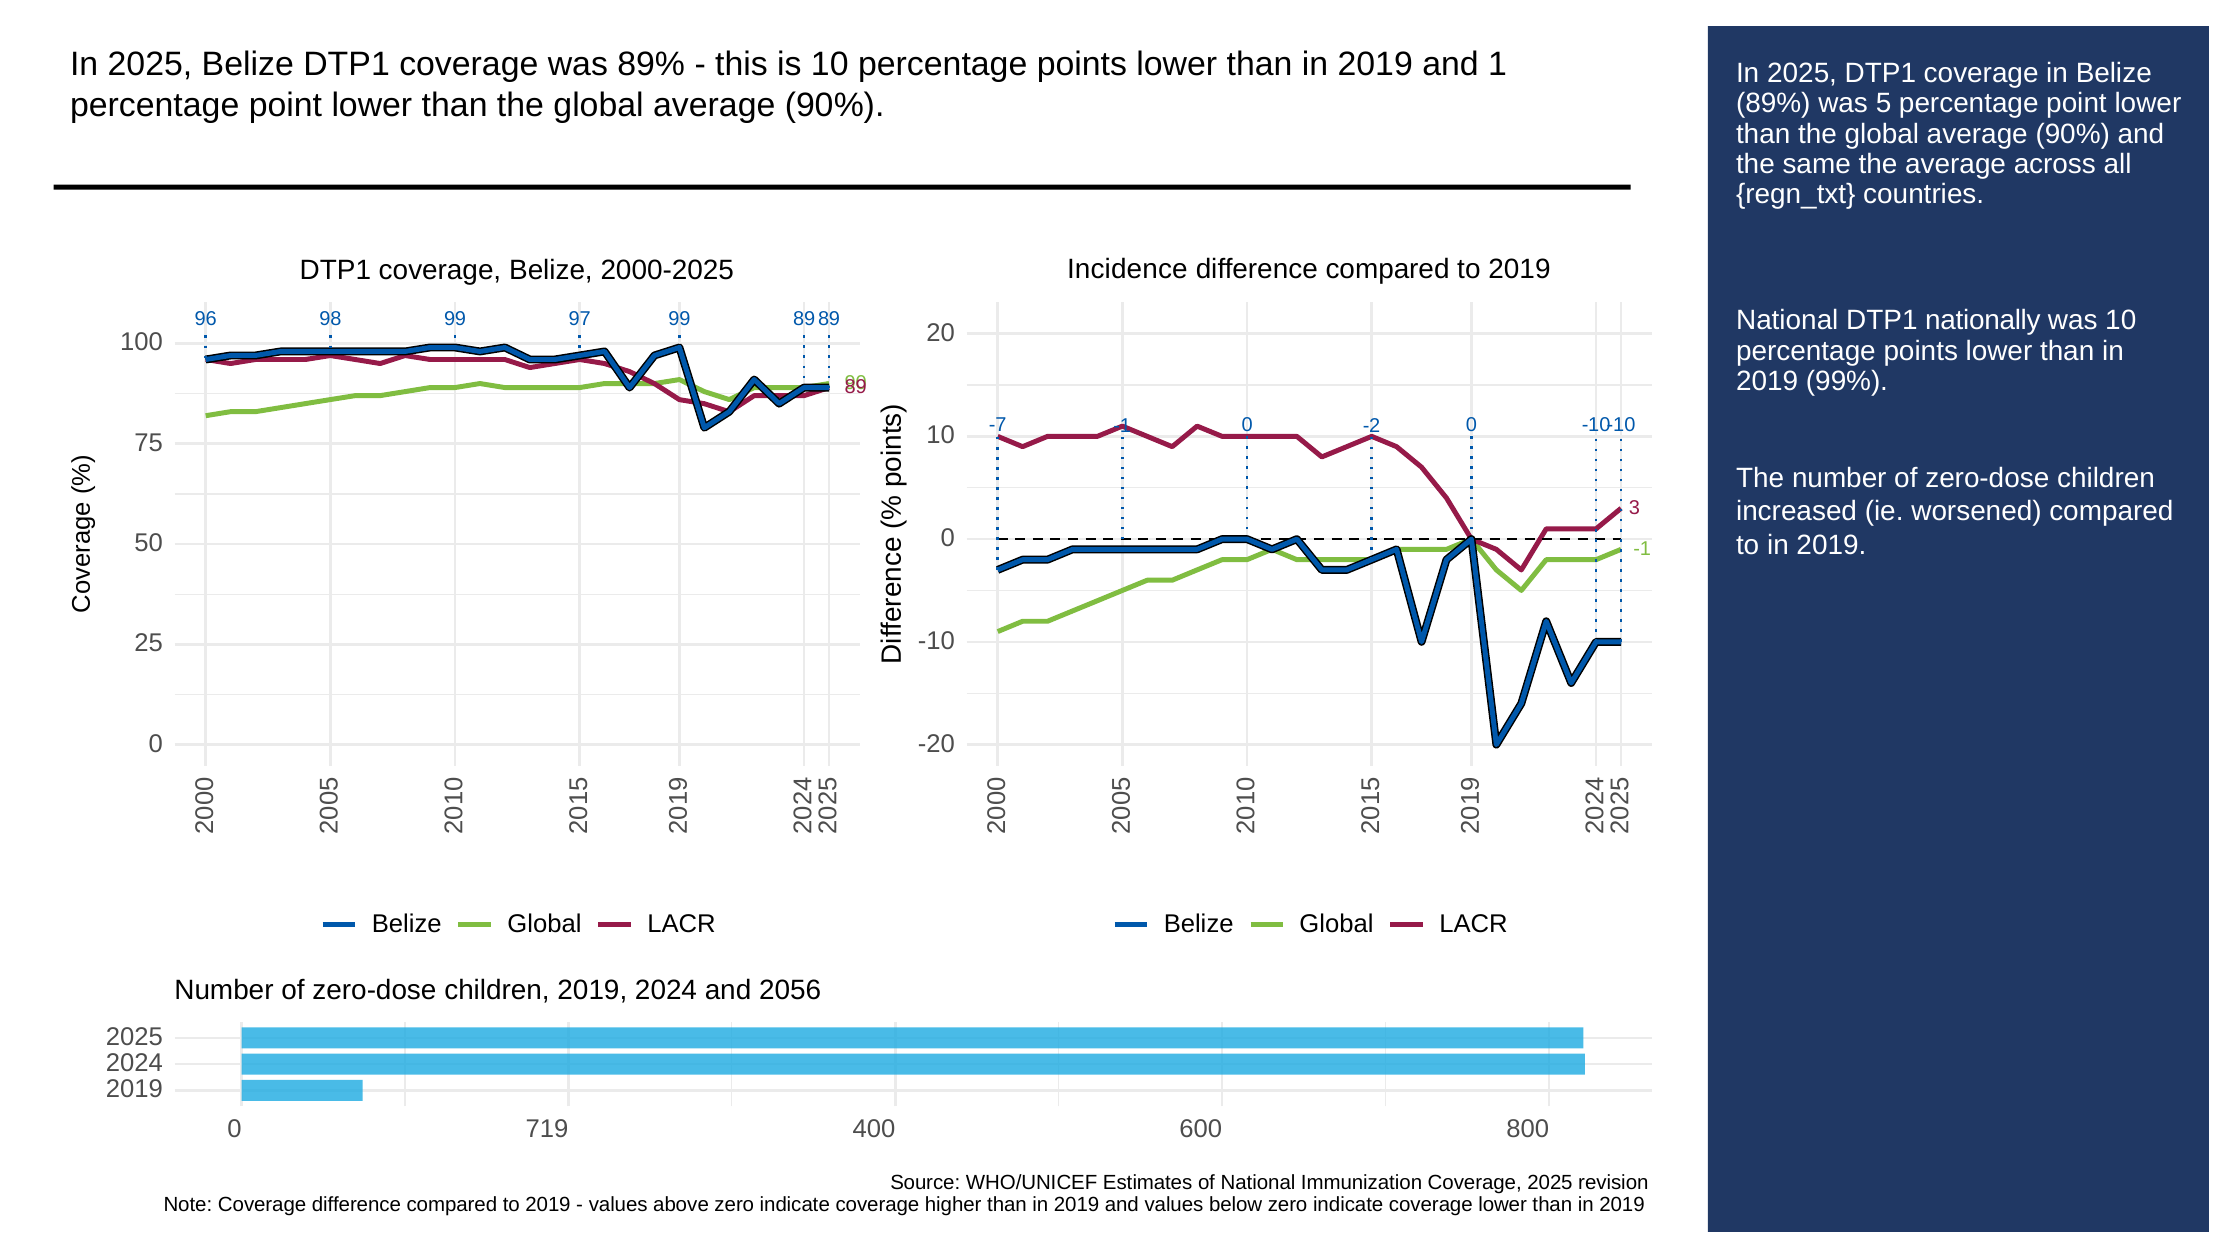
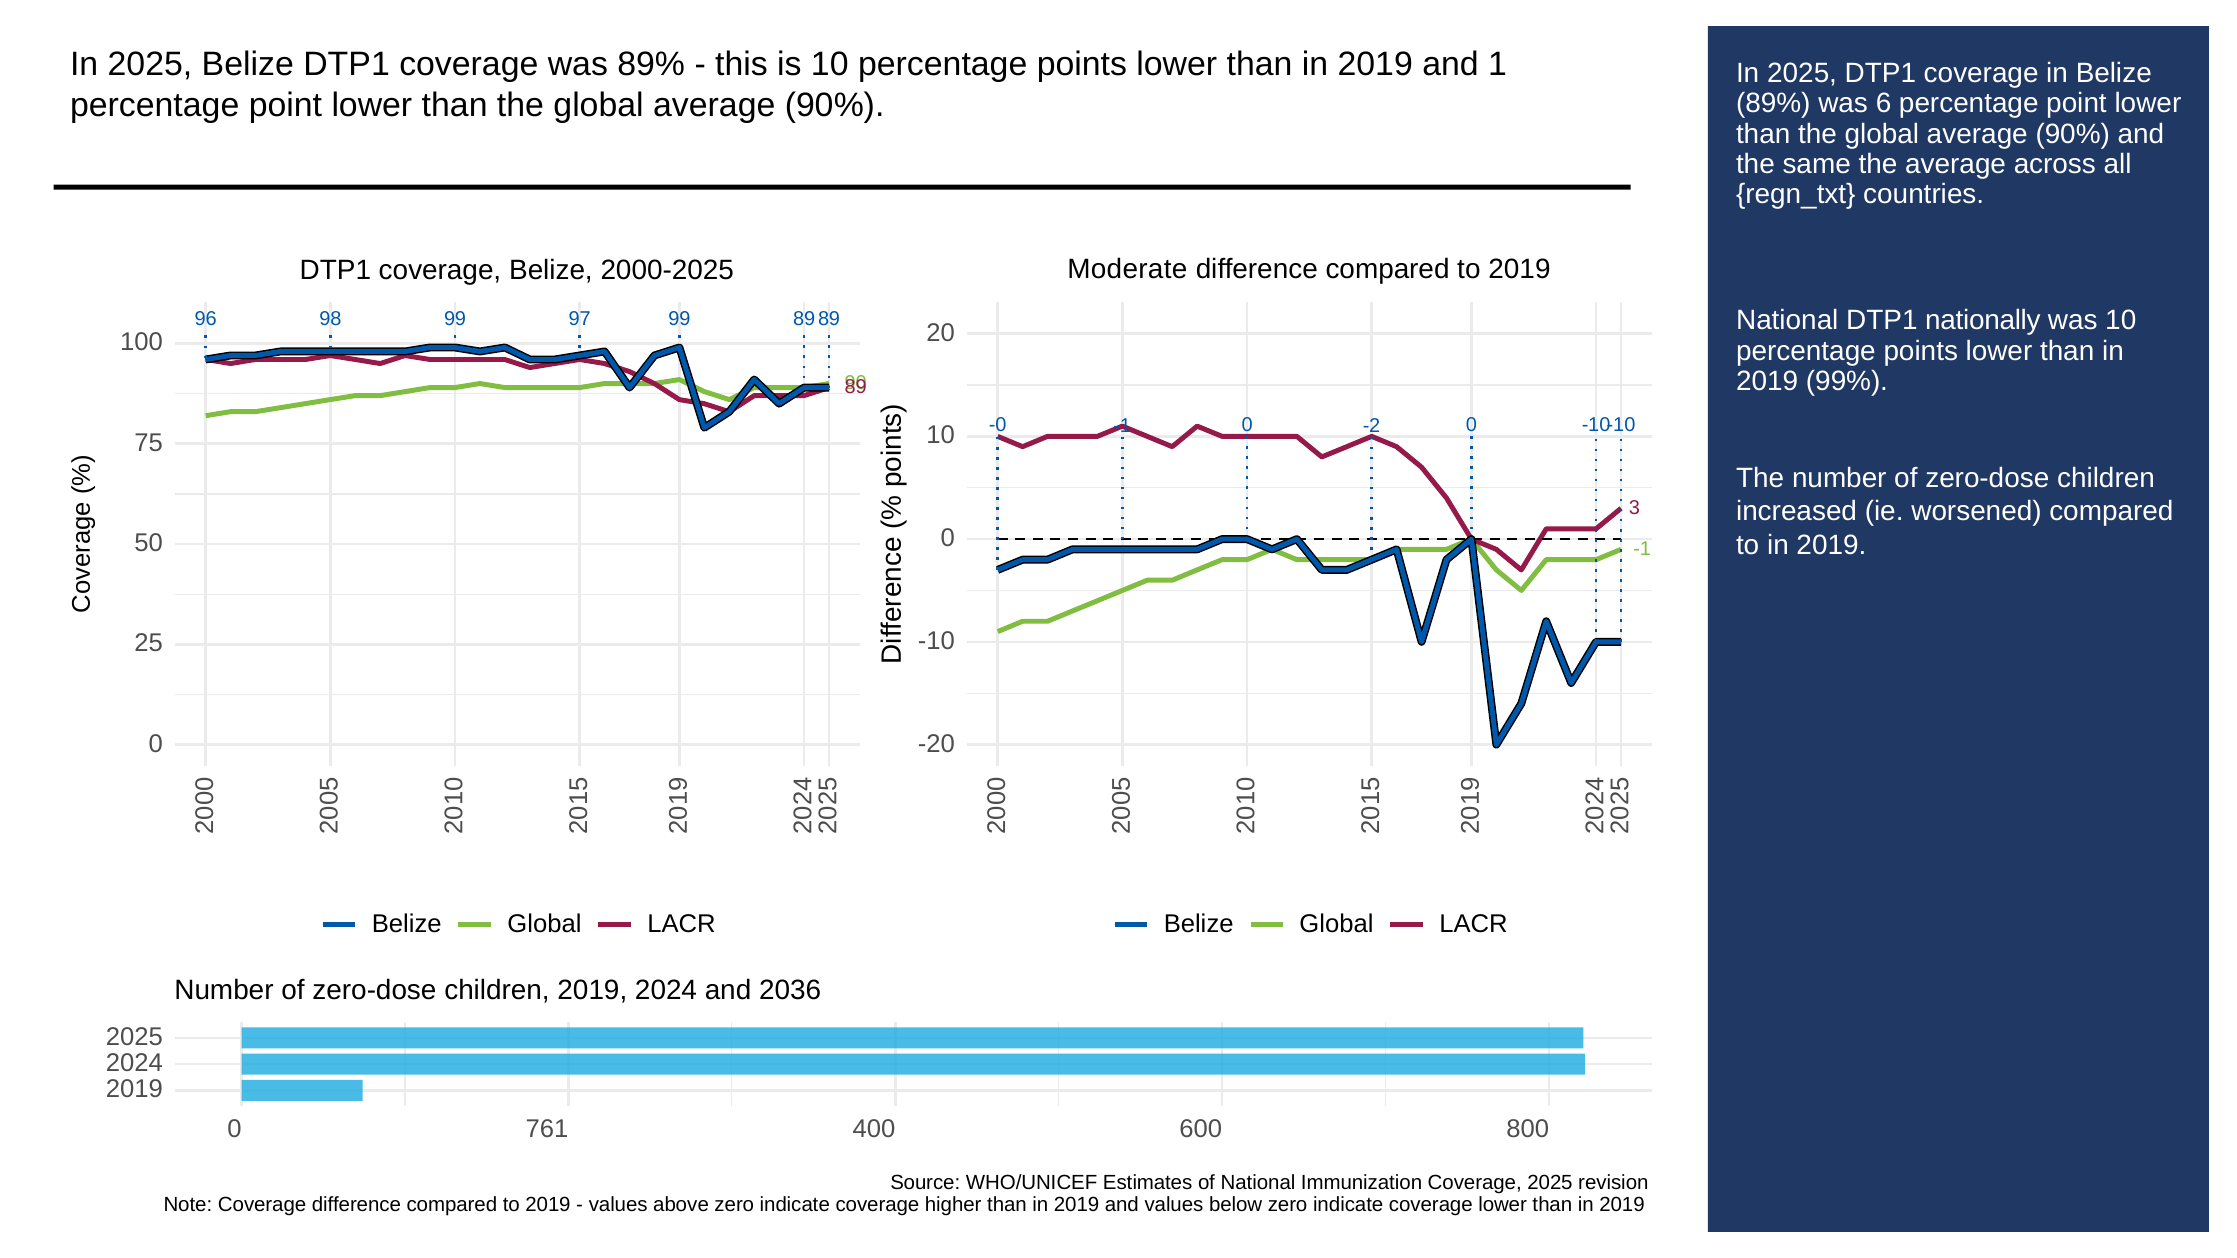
was 5: 5 -> 6 (1884, 104)
Incidence: Incidence -> Moderate (1127, 270)
-7: -7 -> -0 (998, 425)
2056: 2056 -> 2036 (790, 990)
719: 719 -> 761 (547, 1129)
